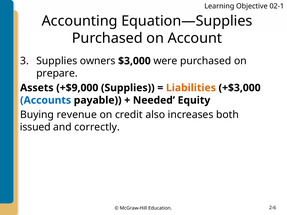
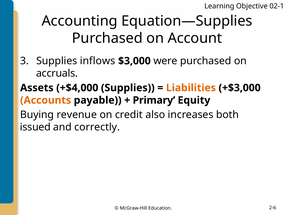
owners: owners -> inflows (98, 61)
prepare: prepare -> accruals (57, 73)
+$9,000: +$9,000 -> +$4,000 (77, 88)
Accounts colour: blue -> orange (46, 100)
Needed: Needed -> Primary (154, 100)
